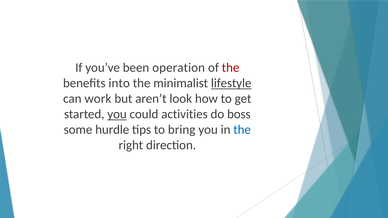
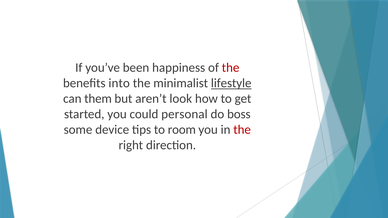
operation: operation -> happiness (179, 68)
work: work -> them (98, 99)
you underline: present -> none (117, 114)
activities: activities -> personal (184, 114)
hurdle: hurdle -> device (112, 130)
bring: bring -> room (182, 130)
the colour: blue -> red (242, 130)
